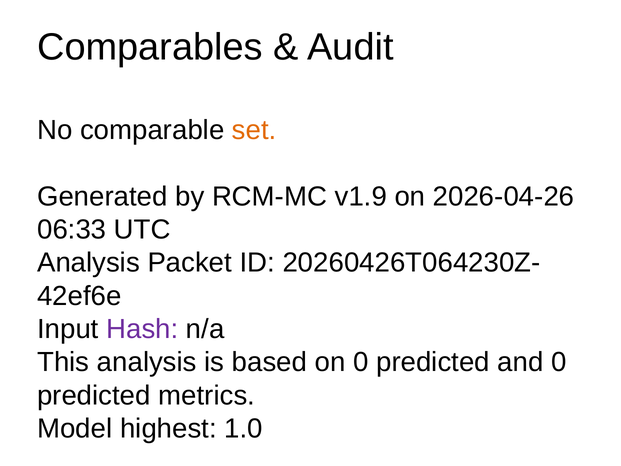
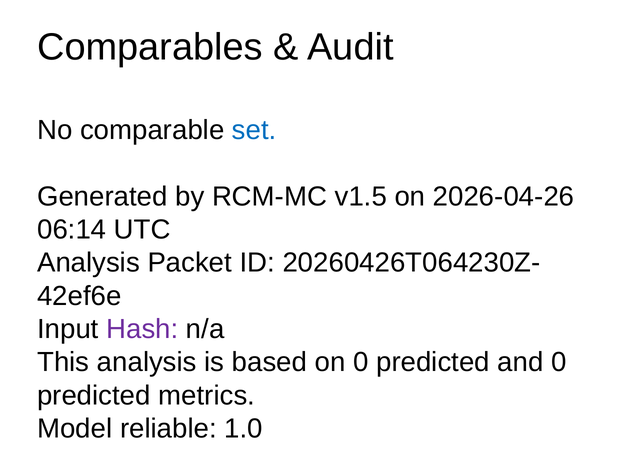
set colour: orange -> blue (254, 130)
v1.9: v1.9 -> v1.5 (361, 196)
06:33: 06:33 -> 06:14 (72, 230)
highest: highest -> reliable (168, 428)
